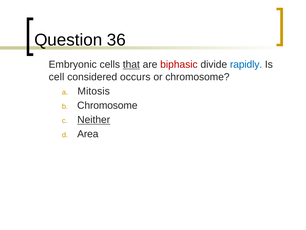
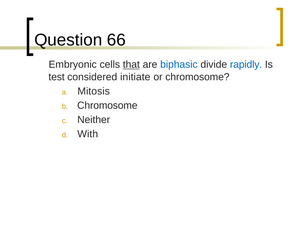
36: 36 -> 66 (116, 40)
biphasic colour: red -> blue (179, 64)
cell: cell -> test (57, 77)
occurs: occurs -> initiate (135, 77)
Neither underline: present -> none (94, 120)
Area: Area -> With (88, 134)
